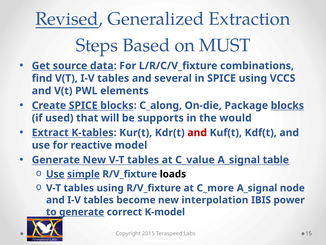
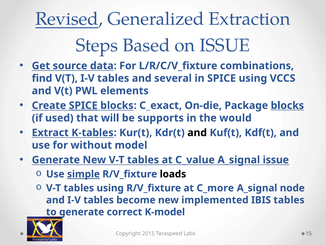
on MUST: MUST -> ISSUE (225, 45)
C_along: C_along -> C_exact (161, 105)
and colour: red -> black (197, 132)
reactive: reactive -> without (91, 145)
A_signal table: table -> issue (276, 160)
Use underline: present -> none (55, 174)
interpolation: interpolation -> implemented (215, 200)
IBIS power: power -> tables (289, 200)
generate underline: present -> none (82, 212)
